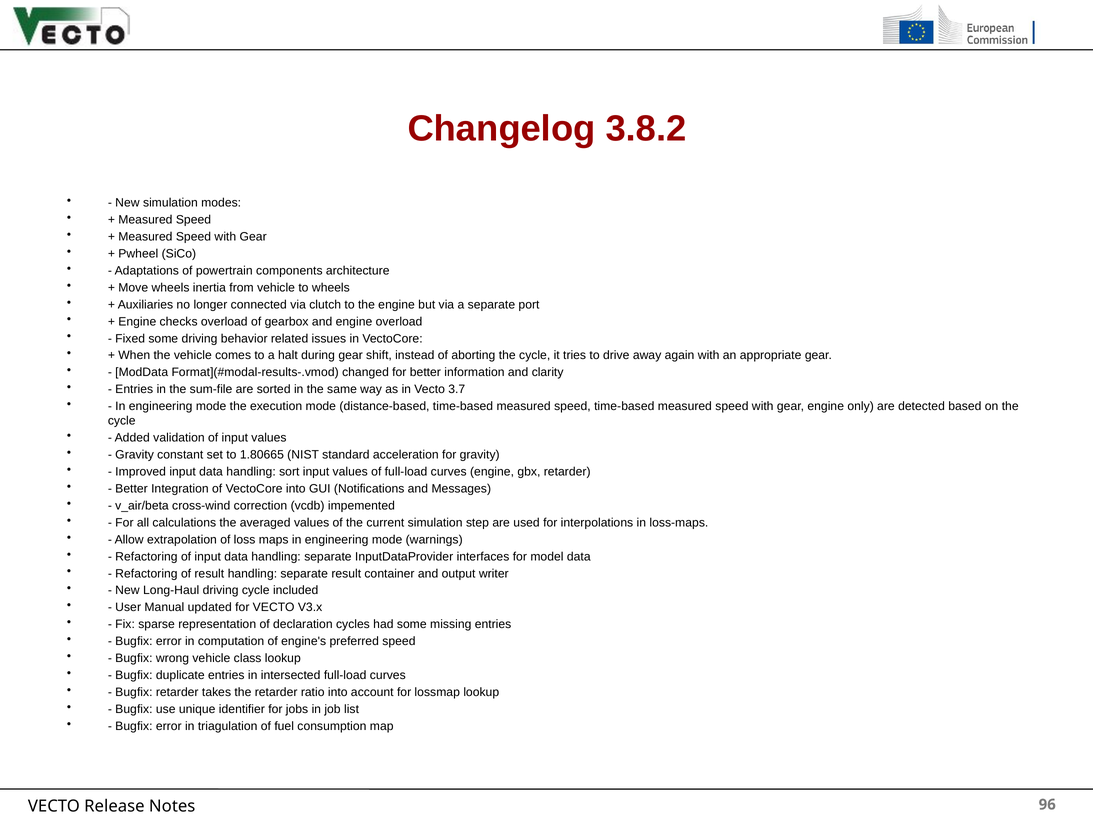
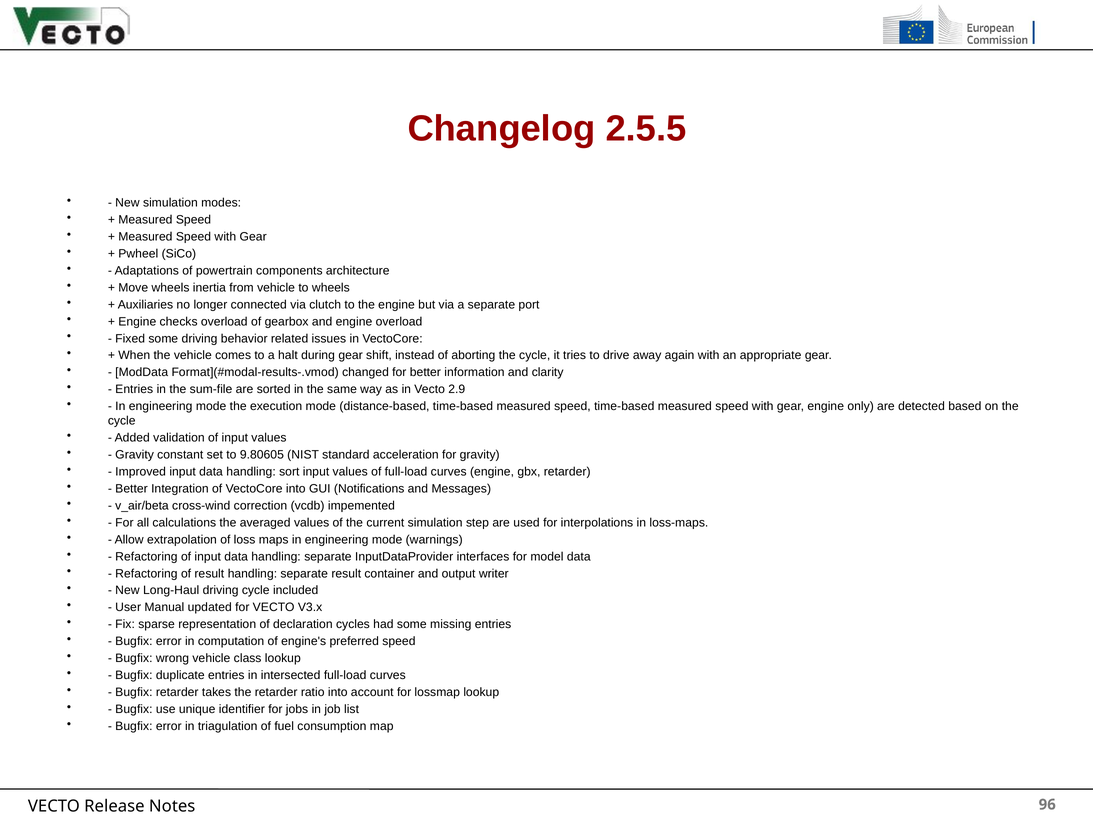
3.8.2: 3.8.2 -> 2.5.5 (646, 129)
3.7: 3.7 -> 2.9 (457, 389)
1.80665: 1.80665 -> 9.80605 (262, 455)
